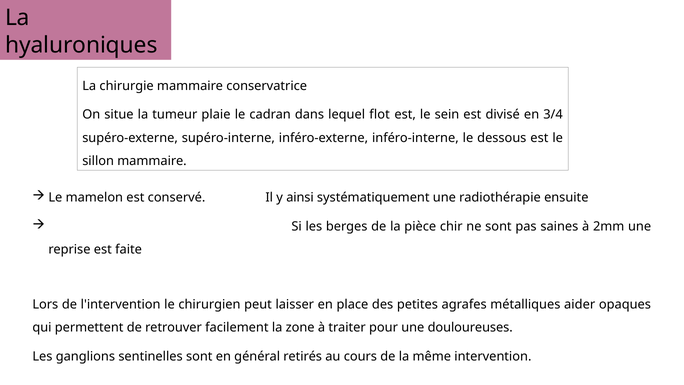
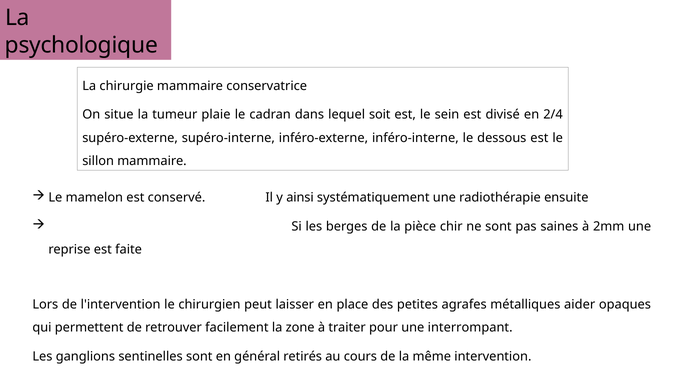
hyaluroniques: hyaluroniques -> psychologique (81, 45)
flot: flot -> soit (380, 115)
3/4: 3/4 -> 2/4 (553, 115)
douloureuses: douloureuses -> interrompant (470, 328)
